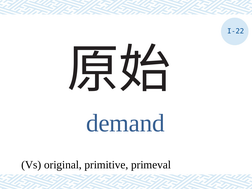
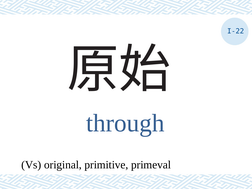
demand: demand -> through (125, 123)
